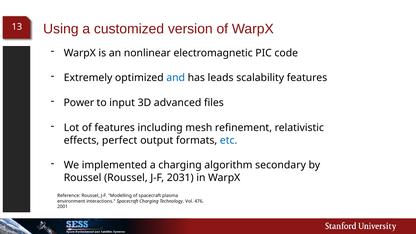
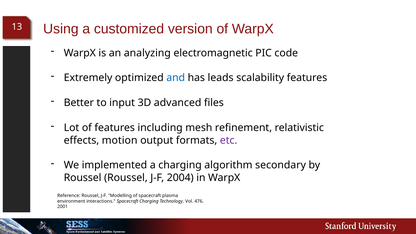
nonlinear: nonlinear -> analyzing (147, 53)
Power: Power -> Better (79, 103)
perfect: perfect -> motion (120, 140)
etc colour: blue -> purple (229, 140)
2031: 2031 -> 2004 (180, 178)
